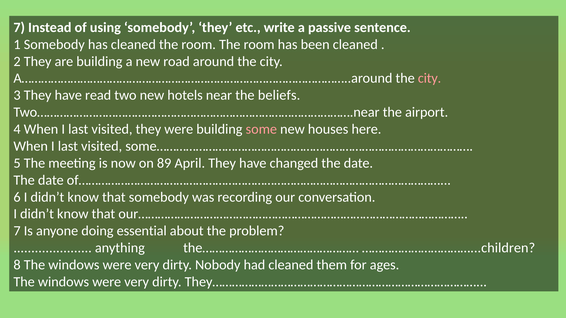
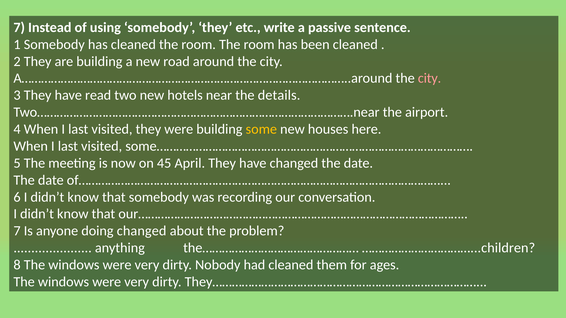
beliefs: beliefs -> details (279, 95)
some colour: pink -> yellow (261, 129)
89: 89 -> 45 (164, 163)
doing essential: essential -> changed (142, 231)
